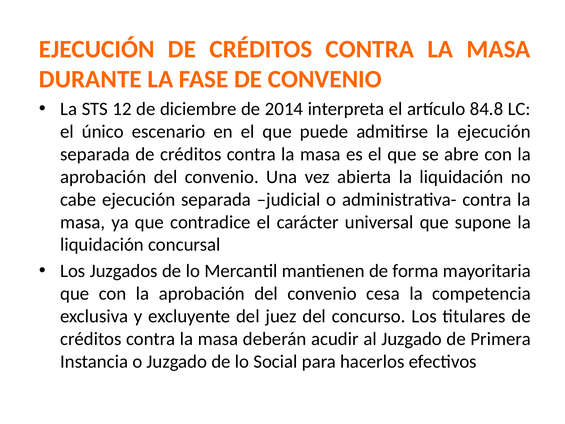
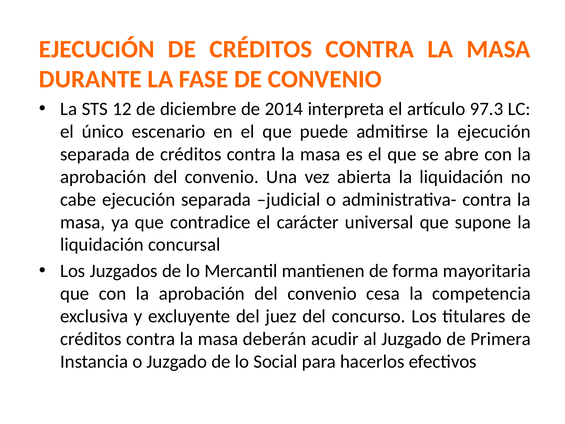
84.8: 84.8 -> 97.3 (487, 109)
